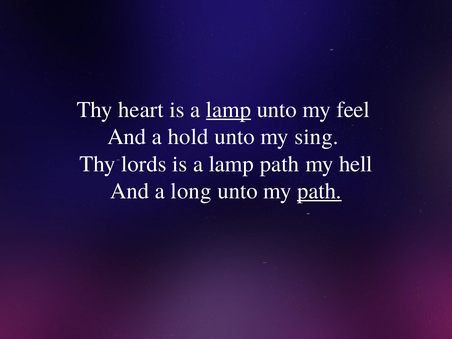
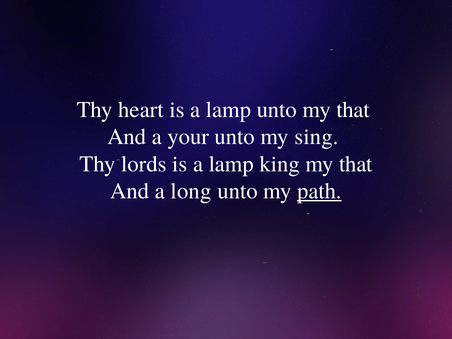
lamp underline: present -> none (228, 110)
unto my feel: feel -> that (353, 110)
hold: hold -> your (188, 137)
lamp path: path -> king (280, 164)
hell: hell -> that (356, 164)
